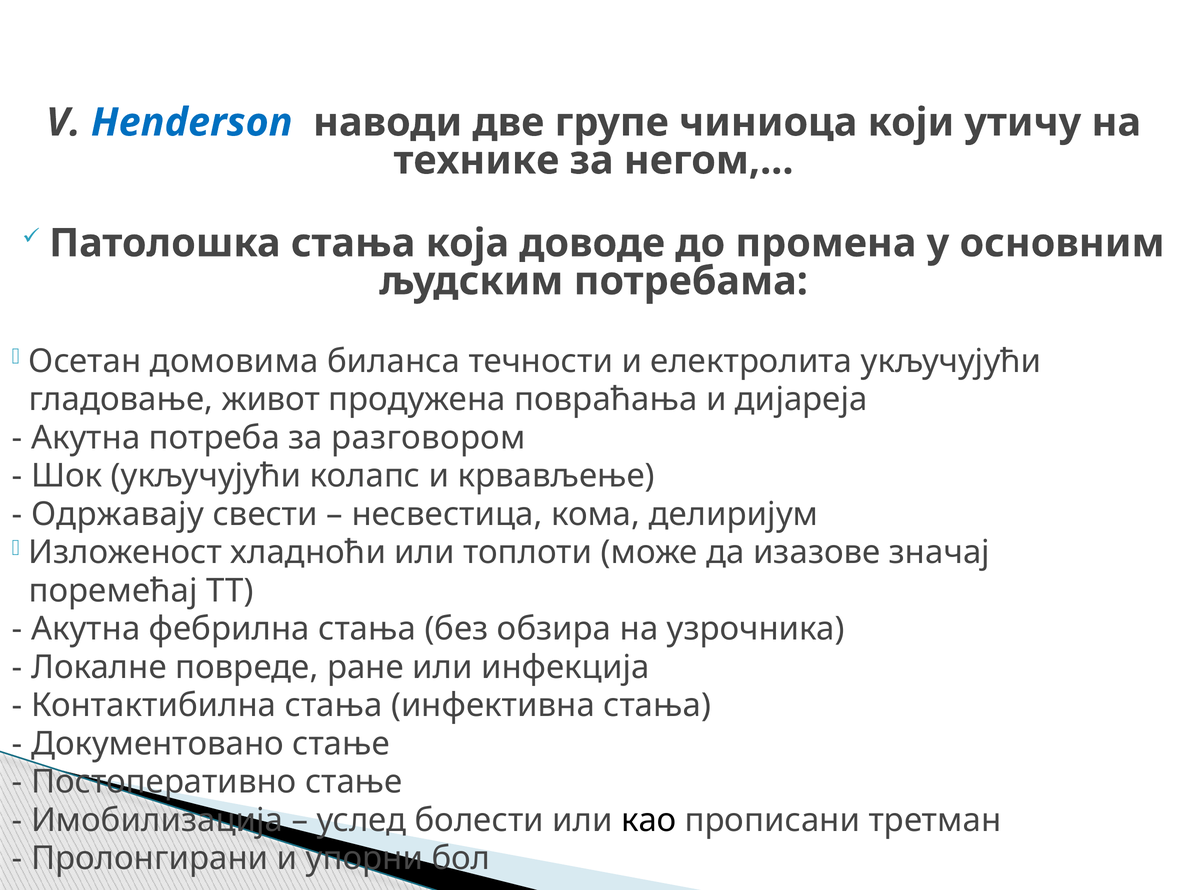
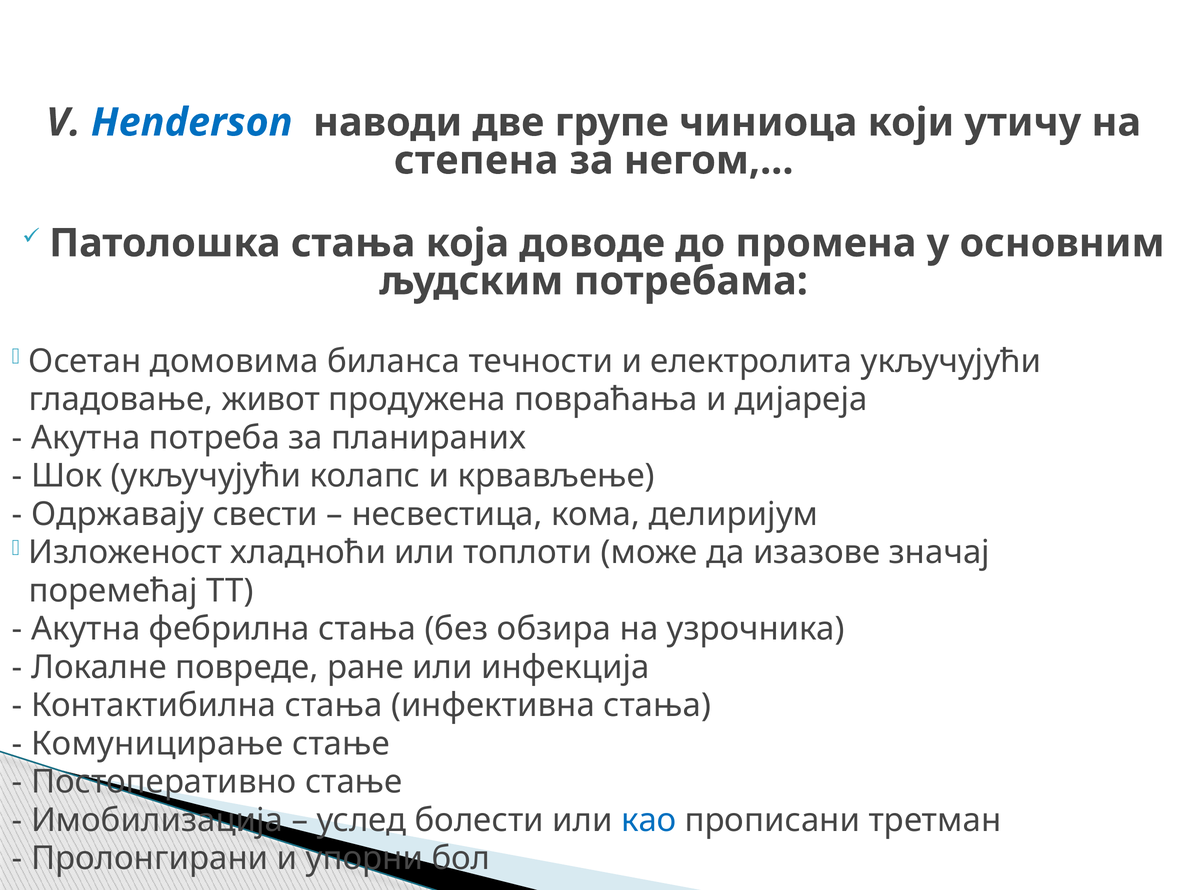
технике: технике -> степена (476, 161)
разговором: разговором -> планираних (429, 438)
Документовано: Документовано -> Комуницирање (157, 744)
као colour: black -> blue (649, 821)
